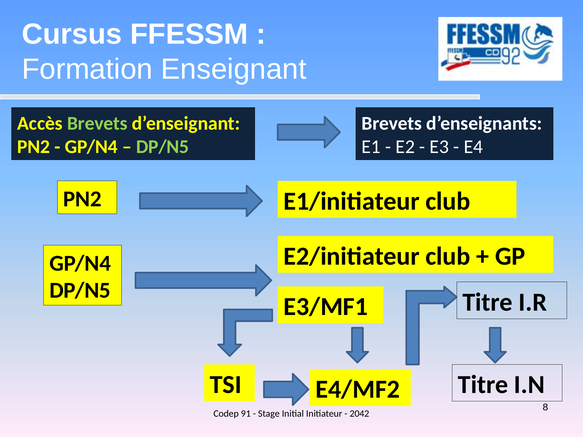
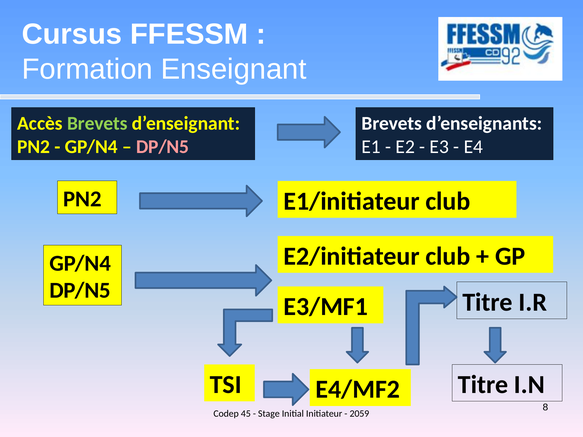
DP/N5 colour: light green -> pink (163, 147)
91: 91 -> 45 (246, 414)
2042: 2042 -> 2059 (359, 414)
